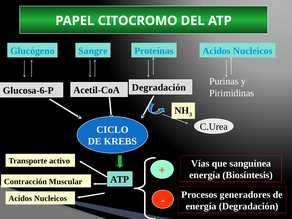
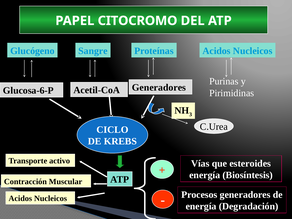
Acetil-CoA Degradación: Degradación -> Generadores (159, 88)
sanguínea: sanguínea -> esteroides (250, 163)
